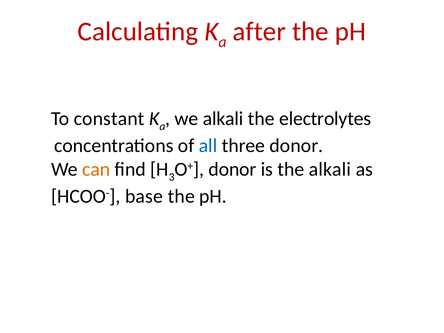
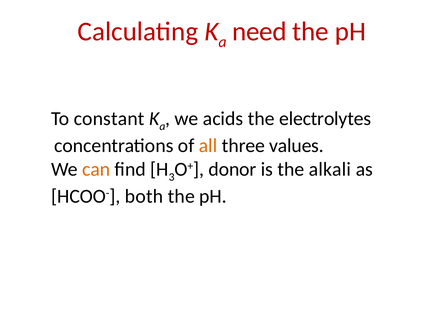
after: after -> need (259, 31)
we alkali: alkali -> acids (223, 119)
all colour: blue -> orange (208, 146)
three donor: donor -> values (297, 146)
base: base -> both (144, 196)
